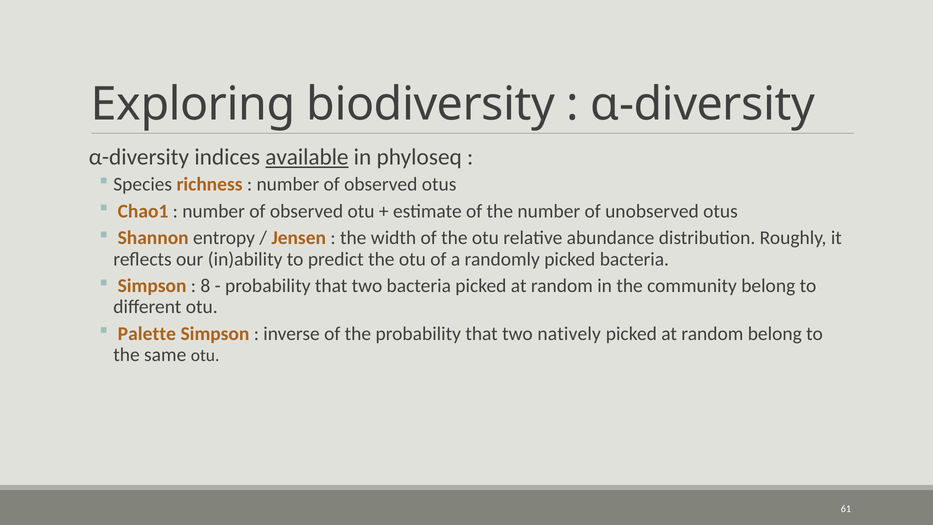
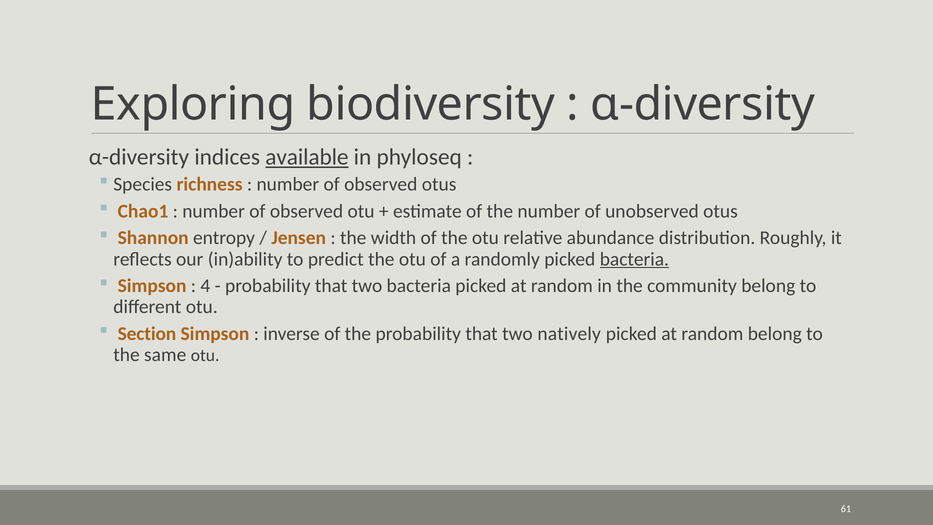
bacteria underline: none -> present (634, 259)
8: 8 -> 4 (205, 286)
Palette: Palette -> Section (147, 334)
